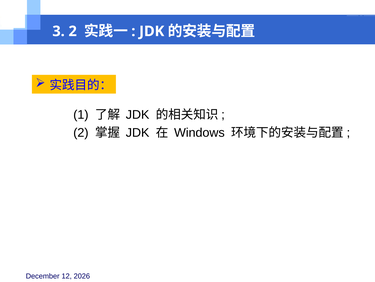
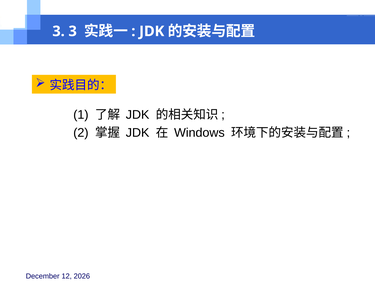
3 2: 2 -> 3 (73, 31)
